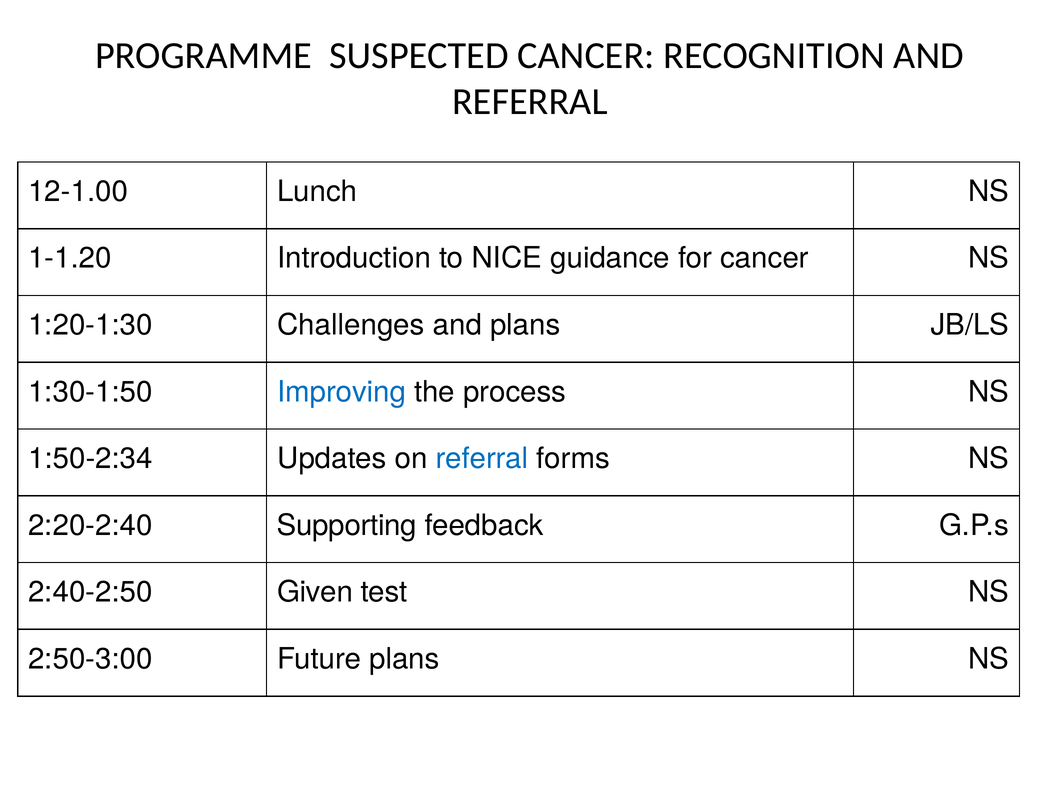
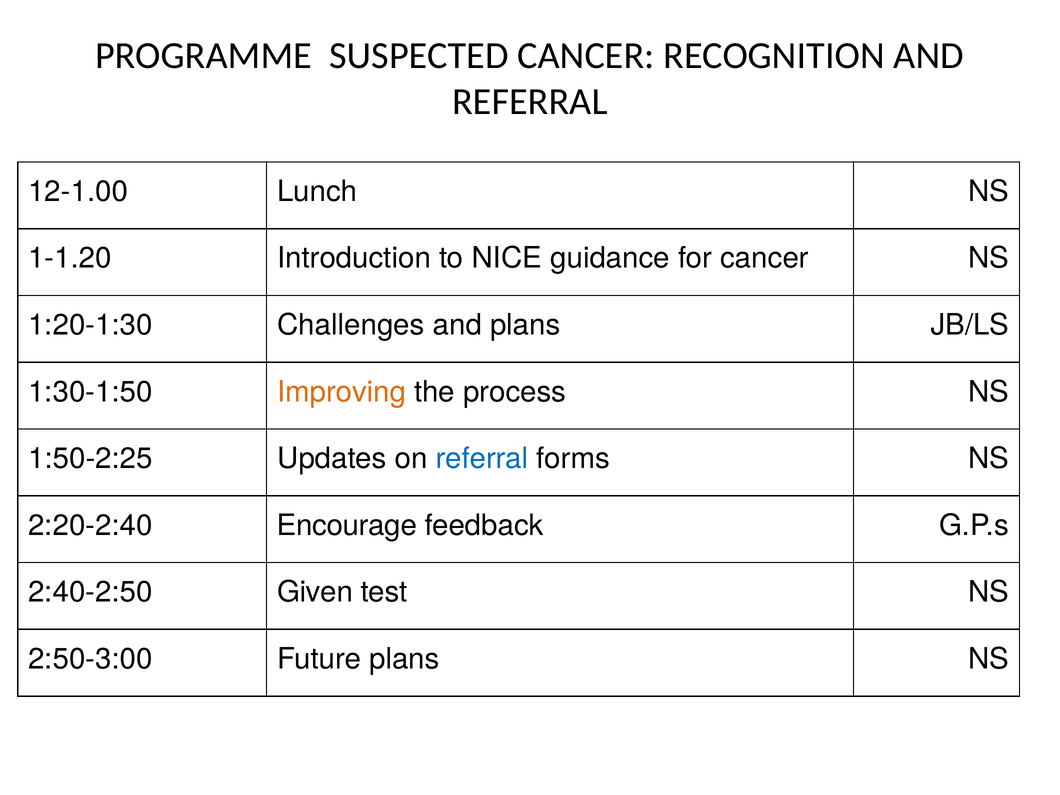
Improving colour: blue -> orange (342, 392)
1:50-2:34: 1:50-2:34 -> 1:50-2:25 (90, 459)
Supporting: Supporting -> Encourage (347, 525)
